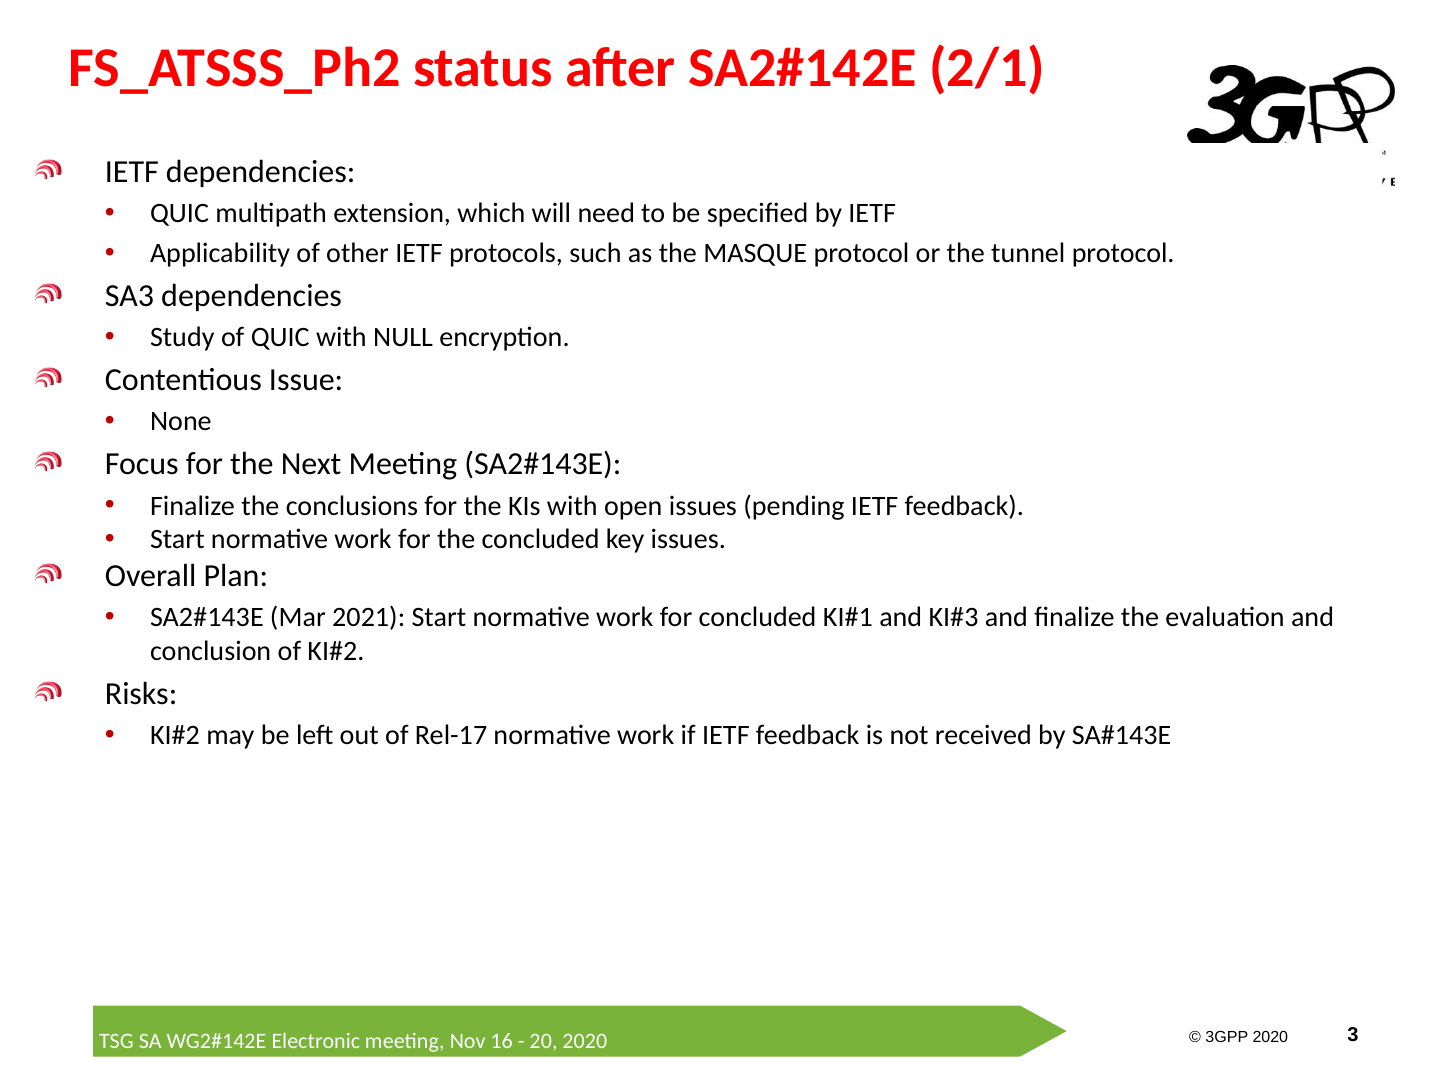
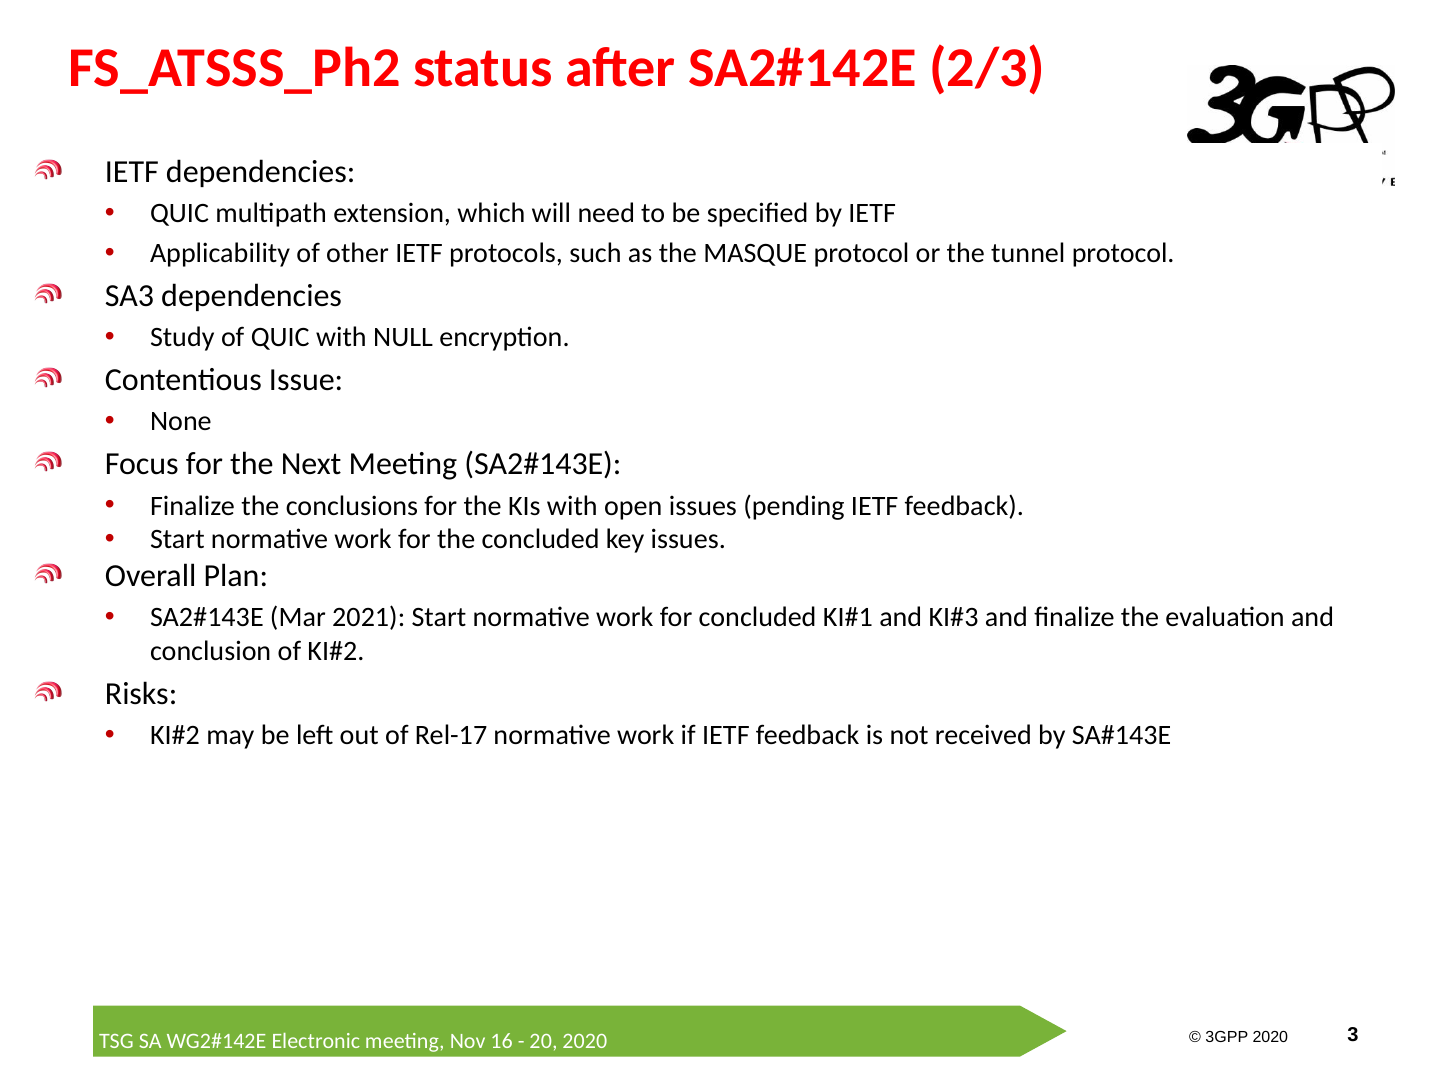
2/1: 2/1 -> 2/3 (987, 68)
